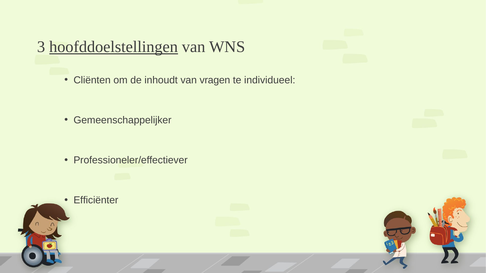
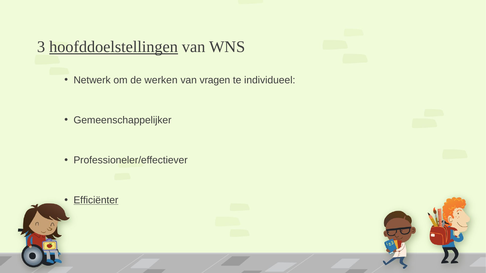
Cliënten: Cliënten -> Netwerk (92, 80)
inhoudt: inhoudt -> werken (161, 80)
Efficiënter underline: none -> present (96, 200)
